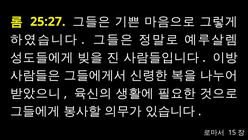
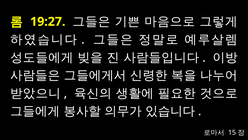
25:27: 25:27 -> 19:27 (48, 22)
